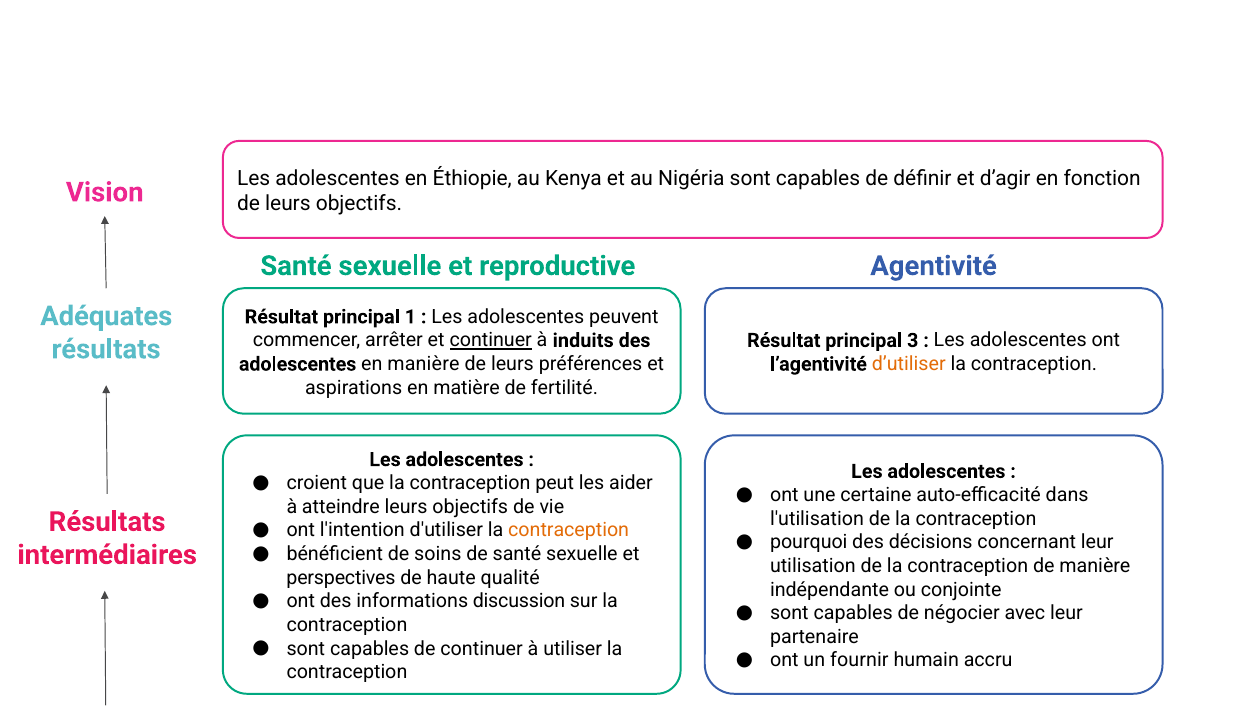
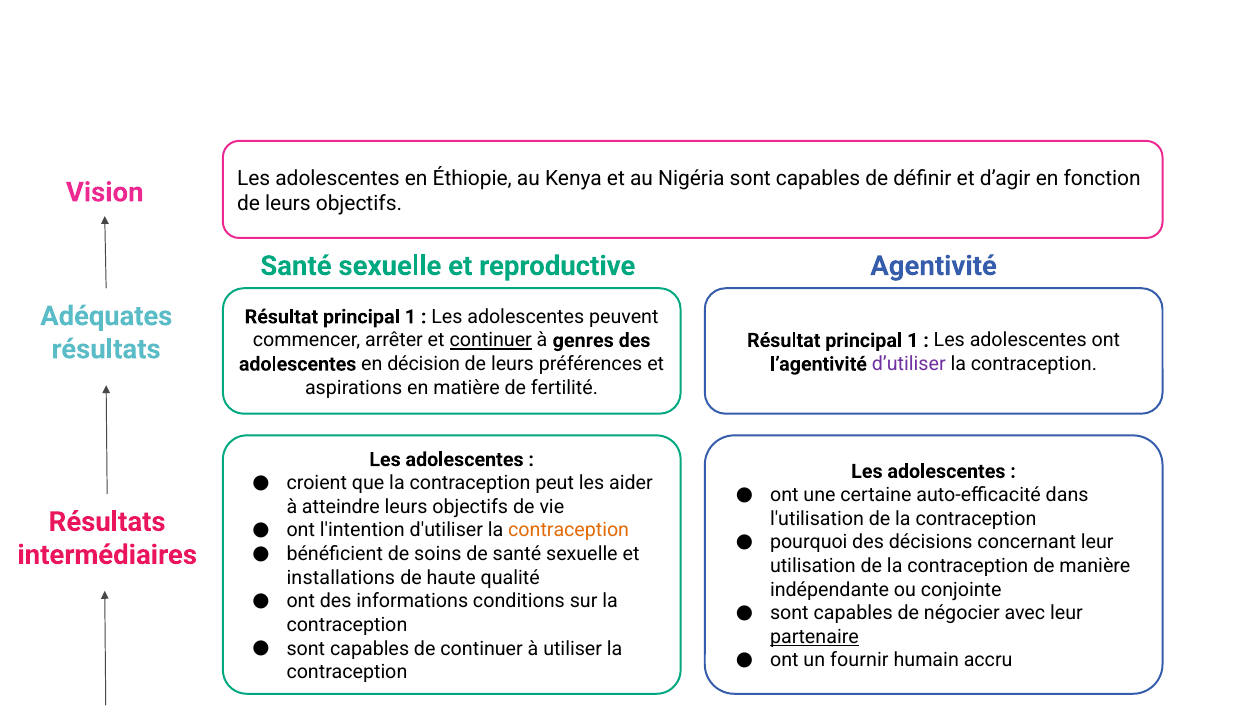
induits: induits -> genres (583, 340)
3: 3 -> 1 (913, 340)
en manière: manière -> décision (424, 364)
d’utiliser colour: orange -> purple (909, 364)
perspectives: perspectives -> installations (341, 578)
discussion: discussion -> conditions (519, 601)
partenaire underline: none -> present (814, 637)
